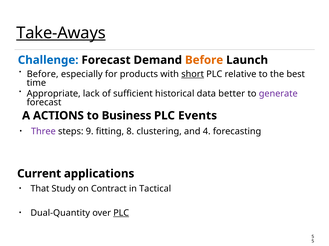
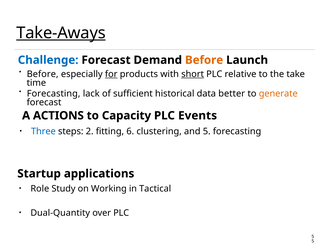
for underline: none -> present (111, 74)
best: best -> take (296, 74)
Appropriate: Appropriate -> Forecasting (54, 94)
generate colour: purple -> orange (278, 94)
Business: Business -> Capacity (126, 116)
Three colour: purple -> blue (43, 132)
9: 9 -> 2 (90, 132)
8: 8 -> 6 (130, 132)
and 4: 4 -> 5 (207, 132)
Current: Current -> Startup (39, 174)
That: That -> Role (40, 189)
Contract: Contract -> Working (109, 189)
PLC underline: present -> none (121, 214)
